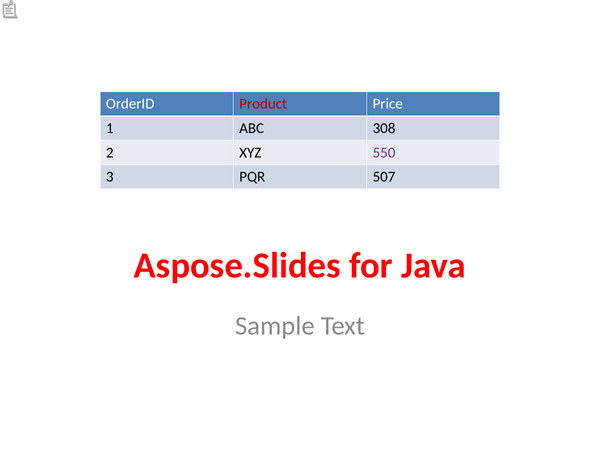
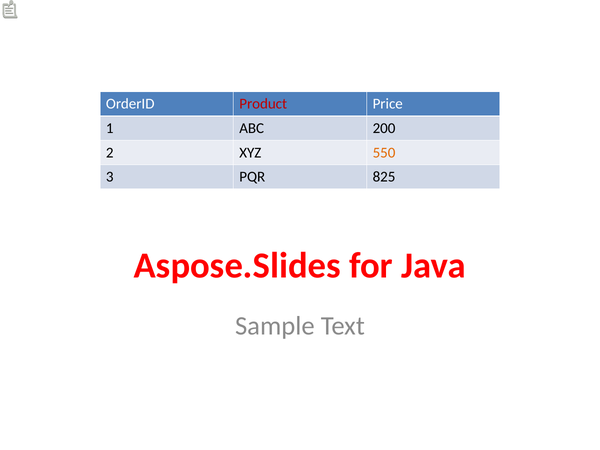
308: 308 -> 200 (384, 128)
550 colour: purple -> orange (384, 153)
507: 507 -> 825 (384, 177)
